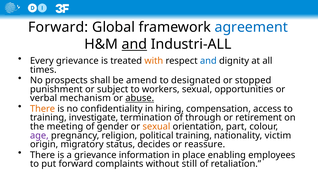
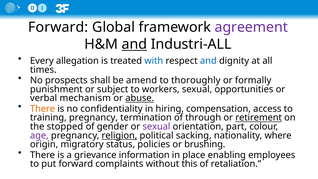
agreement colour: blue -> purple (251, 27)
Every grievance: grievance -> allegation (77, 61)
with colour: orange -> blue (154, 61)
designated: designated -> thoroughly (196, 80)
stopped: stopped -> formally (253, 80)
training investigate: investigate -> pregnancy (93, 118)
retirement underline: none -> present (259, 118)
meeting: meeting -> stopped (65, 126)
sexual colour: orange -> purple (156, 126)
religion underline: none -> present (119, 135)
political training: training -> sacking (194, 135)
victim: victim -> where (278, 135)
decides: decides -> policies (154, 144)
reassure: reassure -> brushing (205, 144)
still: still -> this (189, 164)
